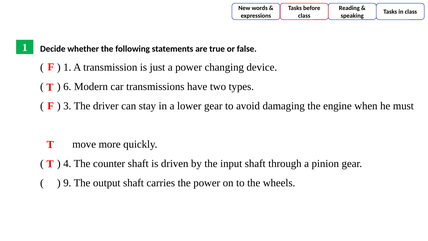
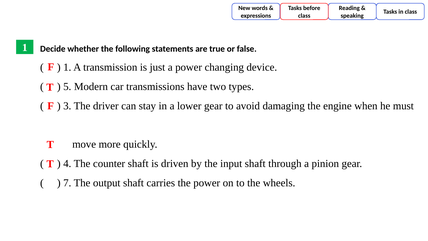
6: 6 -> 5 (67, 86)
9: 9 -> 7 (67, 183)
